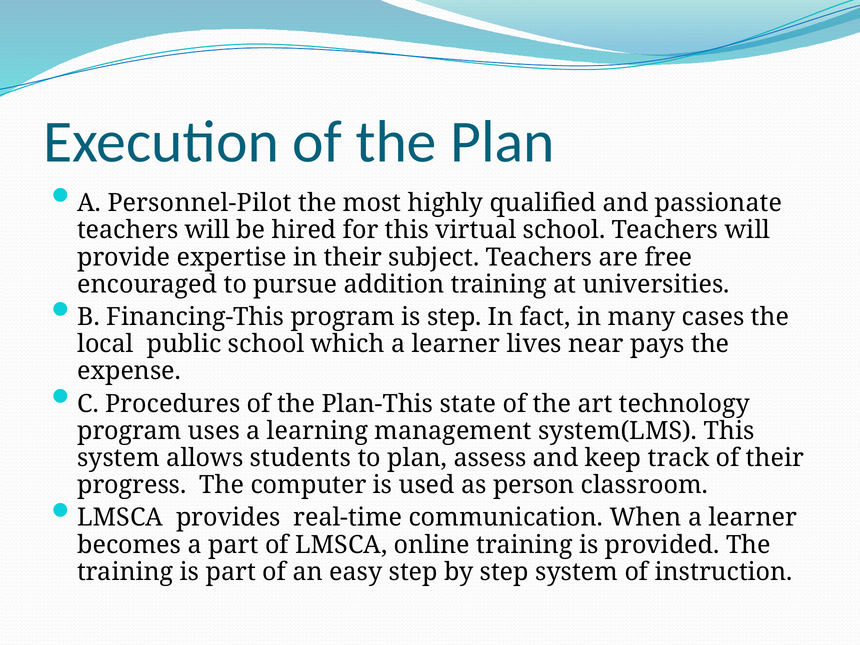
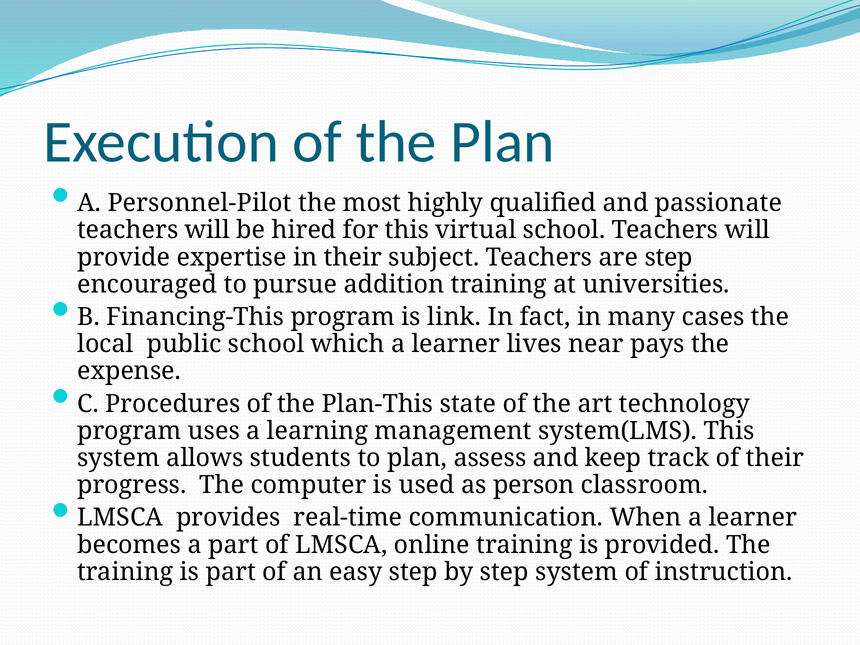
are free: free -> step (669, 257)
is step: step -> link (454, 317)
